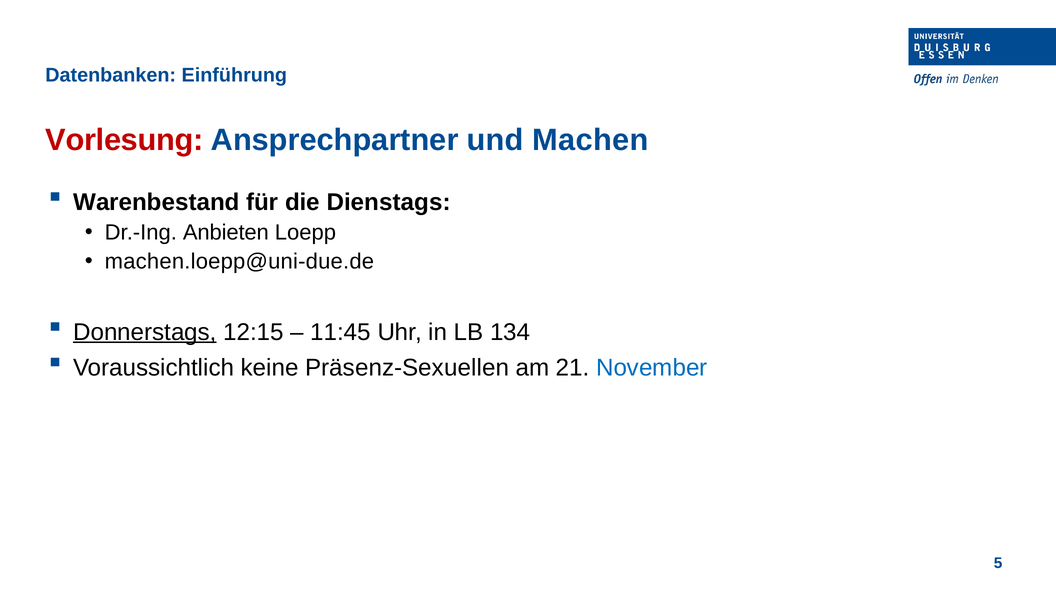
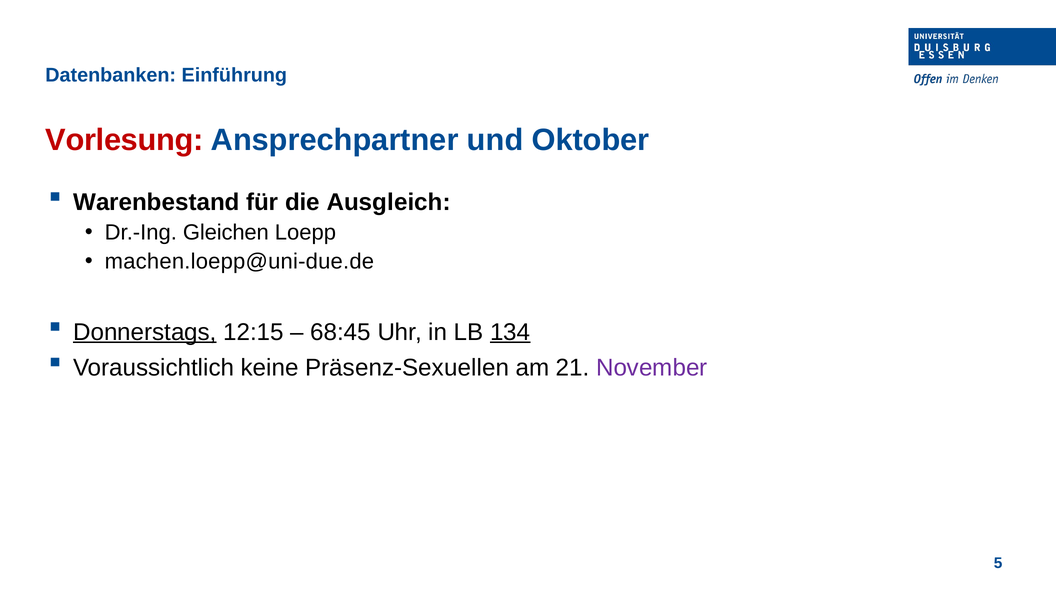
Machen: Machen -> Oktober (591, 140)
Dienstags: Dienstags -> Ausgleich (389, 202)
Anbieten: Anbieten -> Gleichen (226, 232)
11:45: 11:45 -> 68:45 (341, 332)
134 underline: none -> present (510, 332)
November colour: blue -> purple (652, 368)
